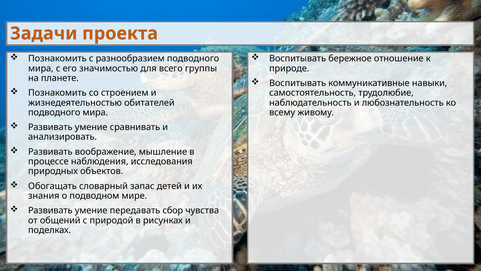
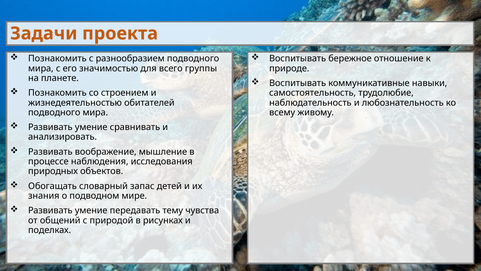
сбор: сбор -> тему (173, 210)
